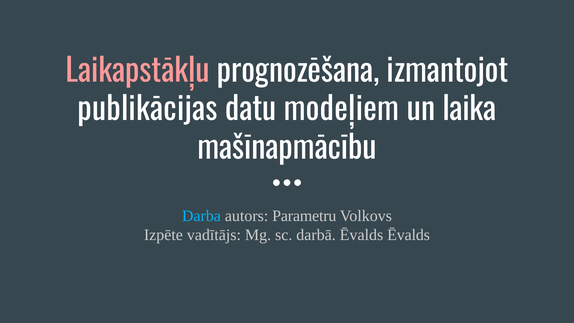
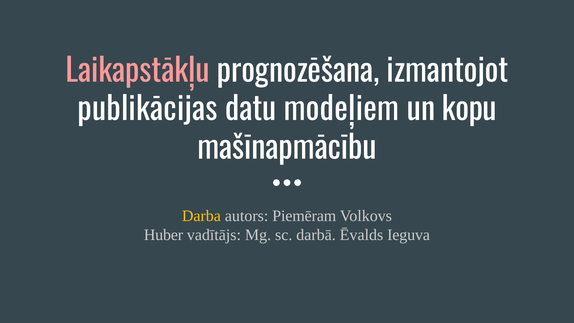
laika: laika -> kopu (469, 110)
Darba colour: light blue -> yellow (201, 216)
Parametru: Parametru -> Piemēram (304, 216)
Izpēte: Izpēte -> Huber (163, 235)
Ēvalds Ēvalds: Ēvalds -> Ieguva (409, 235)
